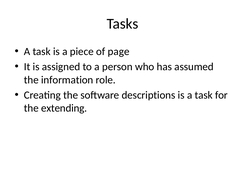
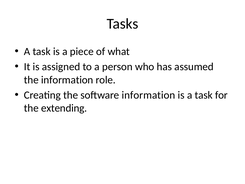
page: page -> what (119, 51)
software descriptions: descriptions -> information (148, 95)
